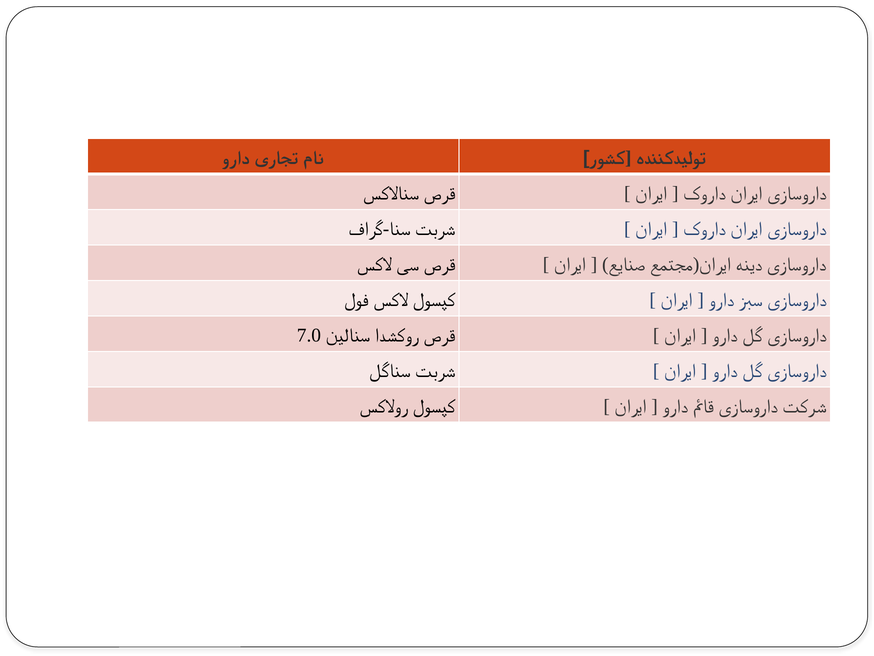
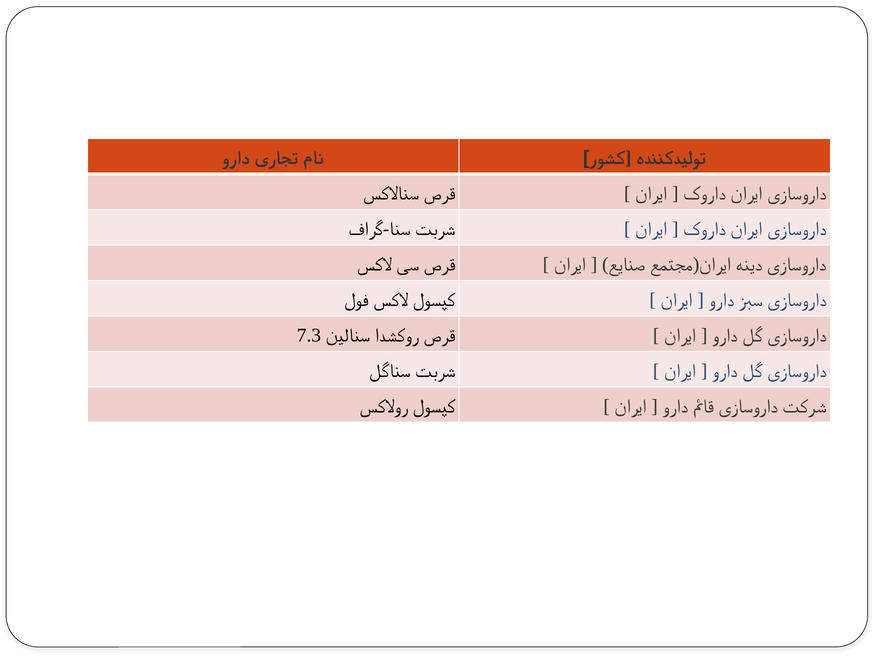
7.0: 7.0 -> 7.3 (309, 335)
